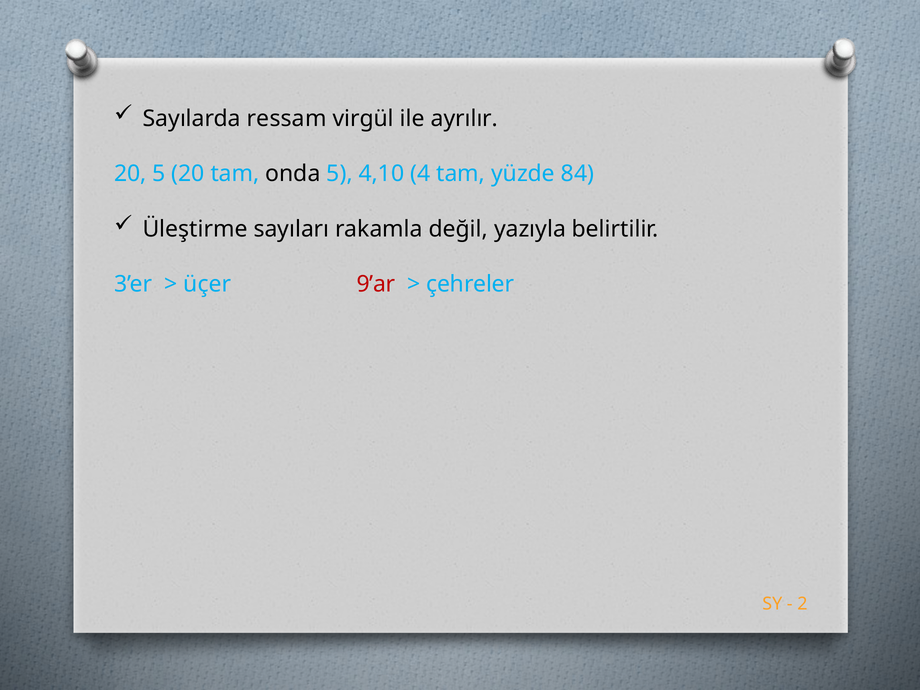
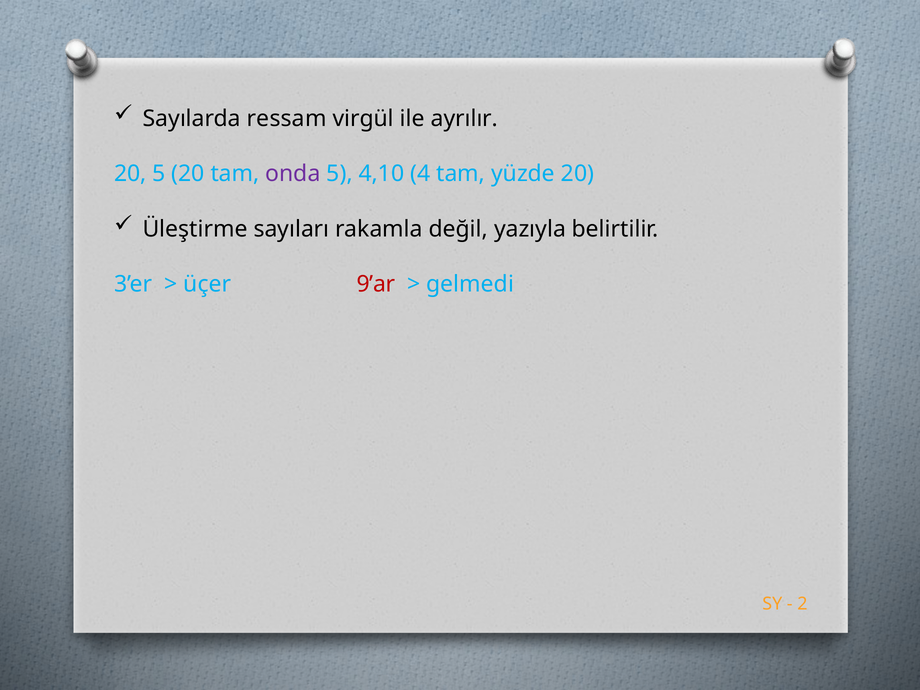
onda colour: black -> purple (293, 174)
yüzde 84: 84 -> 20 (577, 174)
çehreler: çehreler -> gelmedi (470, 284)
